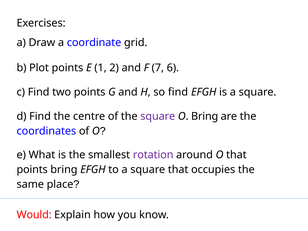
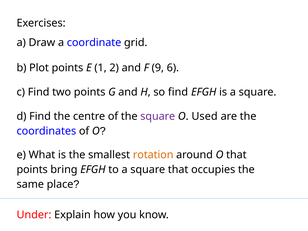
7: 7 -> 9 (158, 68)
O Bring: Bring -> Used (205, 116)
rotation colour: purple -> orange (153, 155)
Would: Would -> Under (34, 215)
